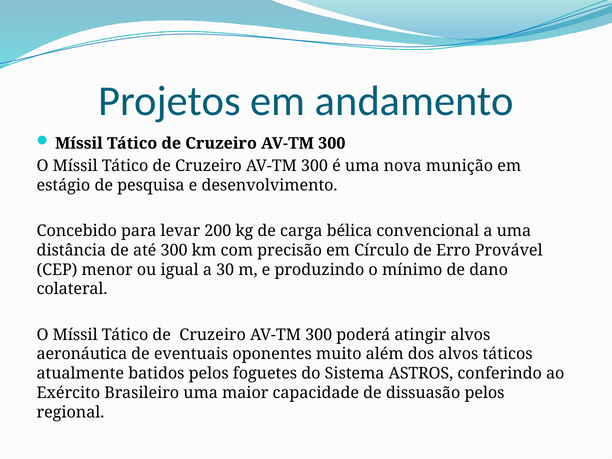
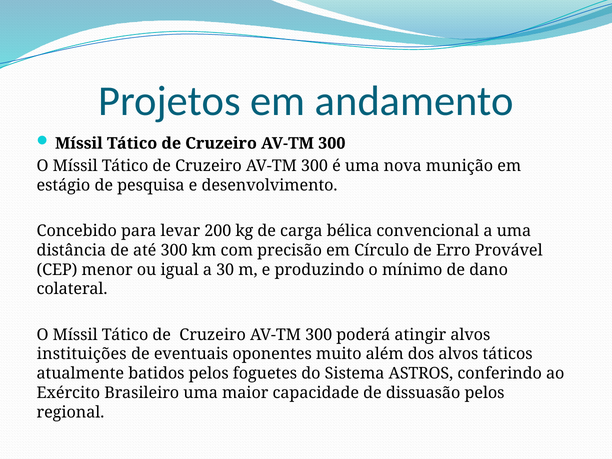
aeronáutica: aeronáutica -> instituições (82, 354)
